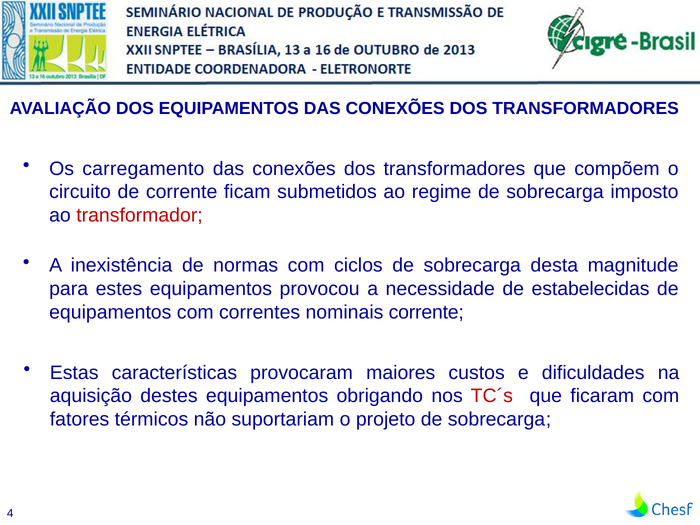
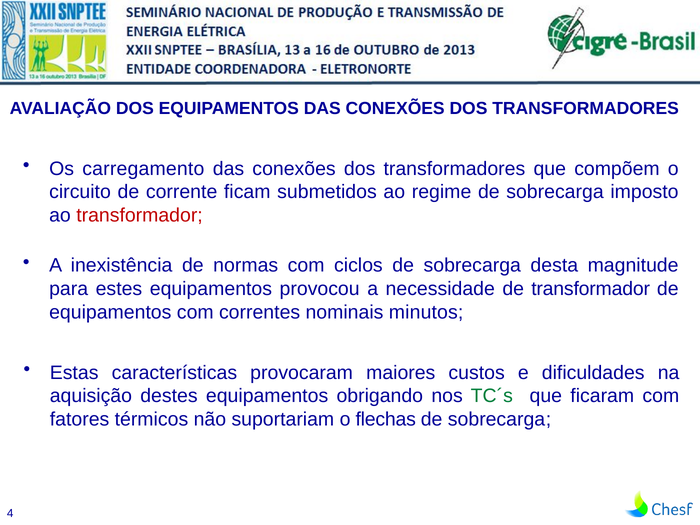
de estabelecidas: estabelecidas -> transformador (591, 289)
nominais corrente: corrente -> minutos (426, 312)
TC´s colour: red -> green (492, 396)
projeto: projeto -> flechas (386, 419)
